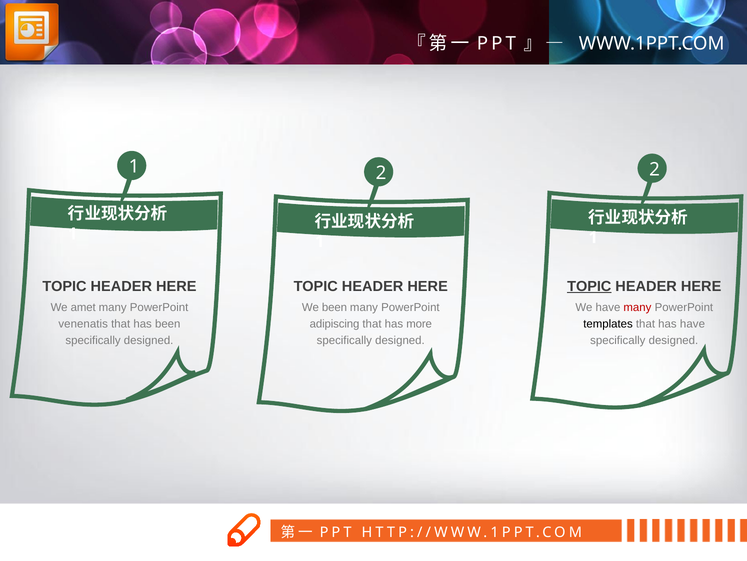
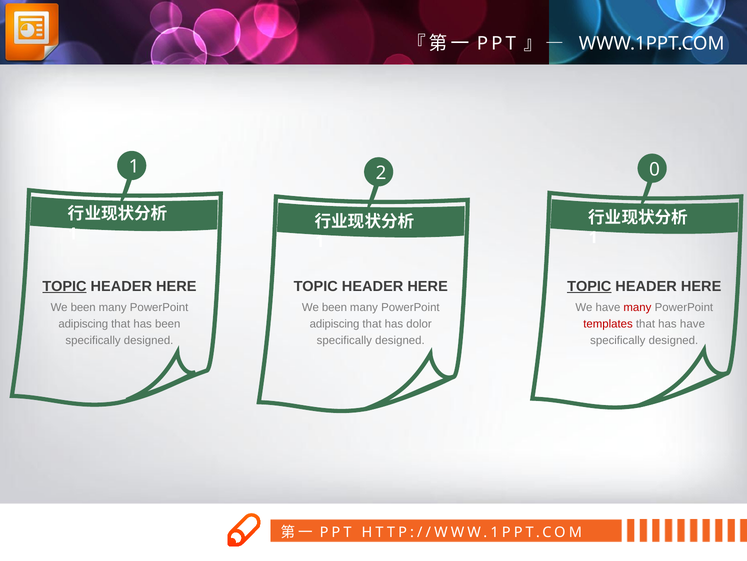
2 2: 2 -> 0 (654, 169)
TOPIC underline: none -> present (64, 286)
amet: amet -> been (83, 307)
venenatis: venenatis -> adipiscing (83, 323)
more: more -> dolor (419, 323)
templates colour: black -> red (608, 323)
